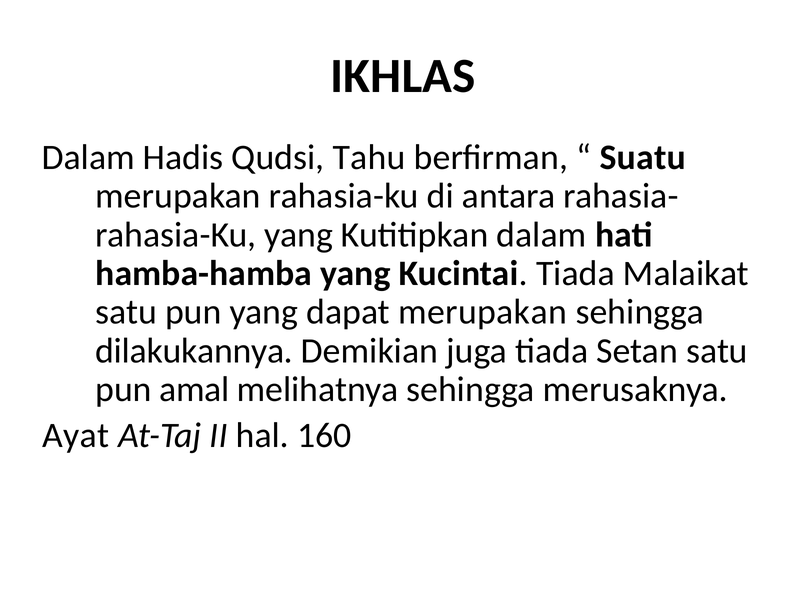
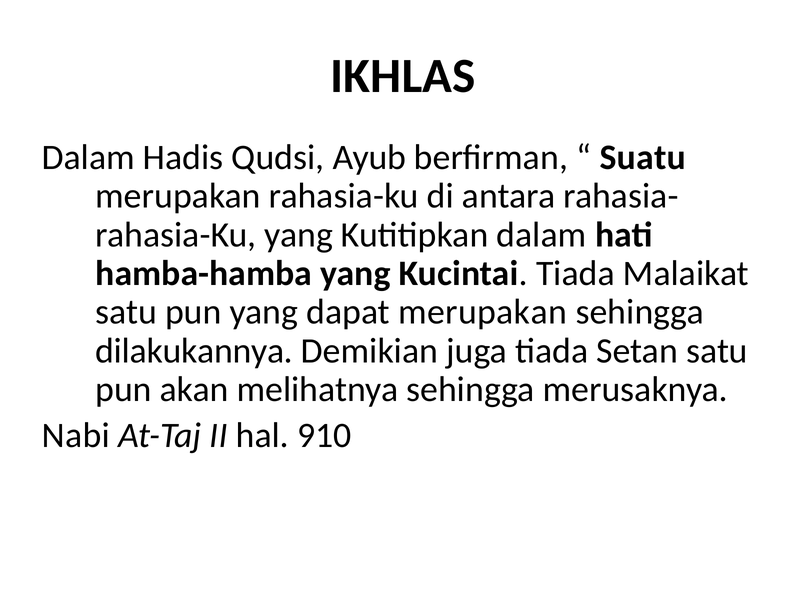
Tahu: Tahu -> Ayub (369, 158)
amal: amal -> akan (194, 390)
Ayat: Ayat -> Nabi (76, 436)
160: 160 -> 910 (324, 436)
